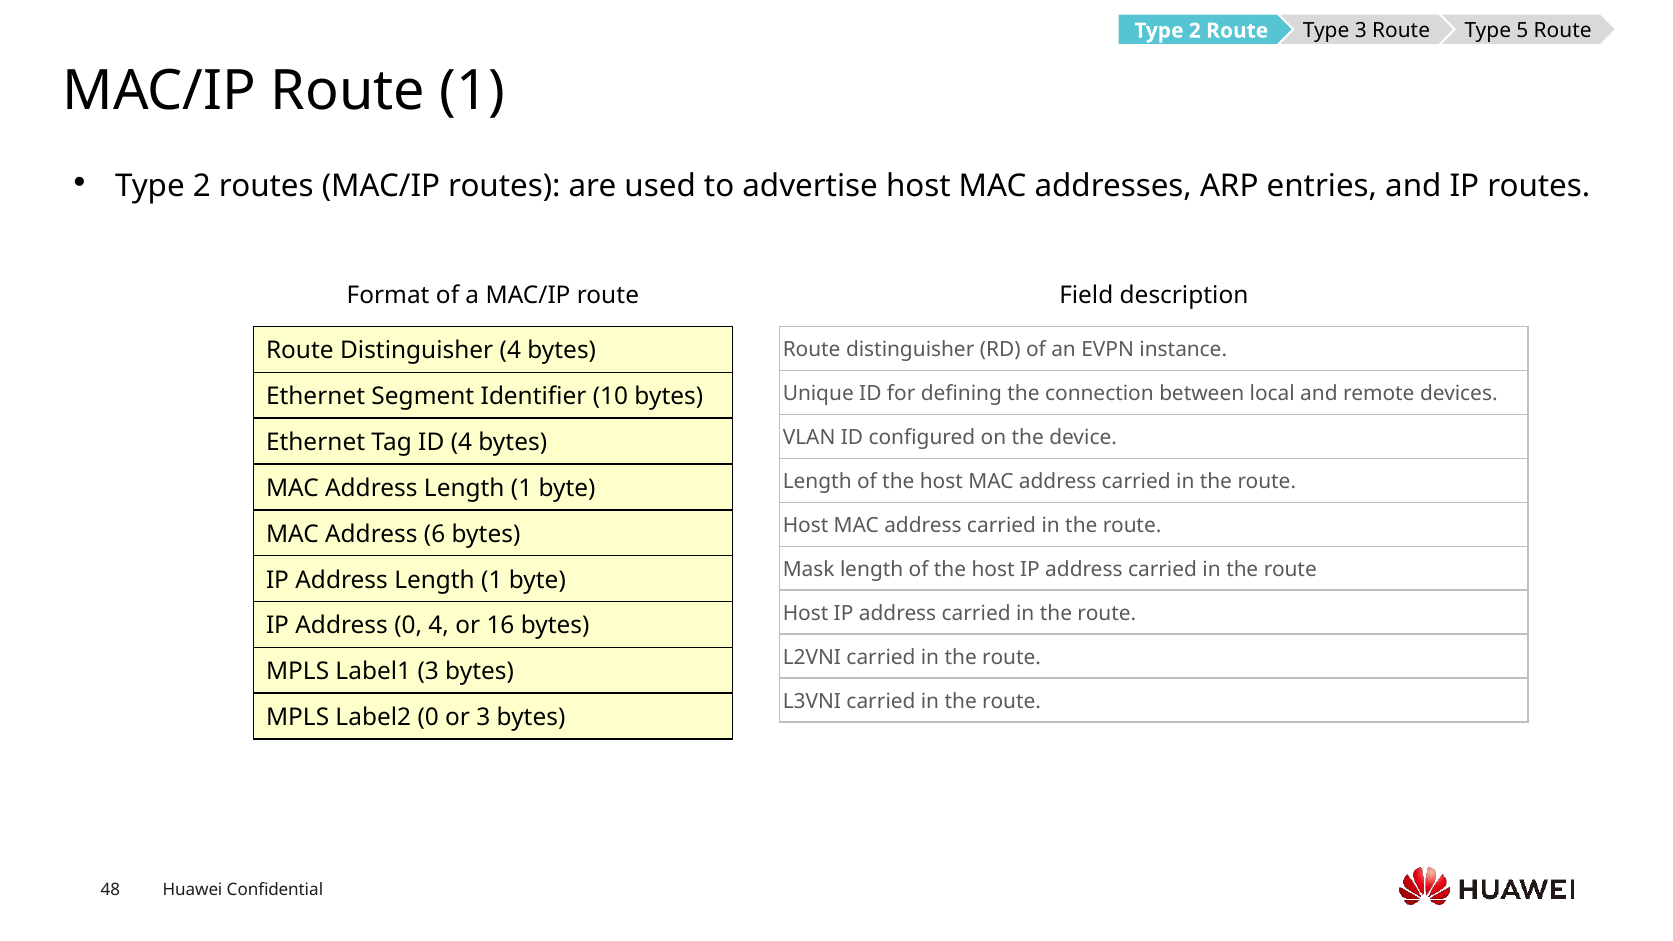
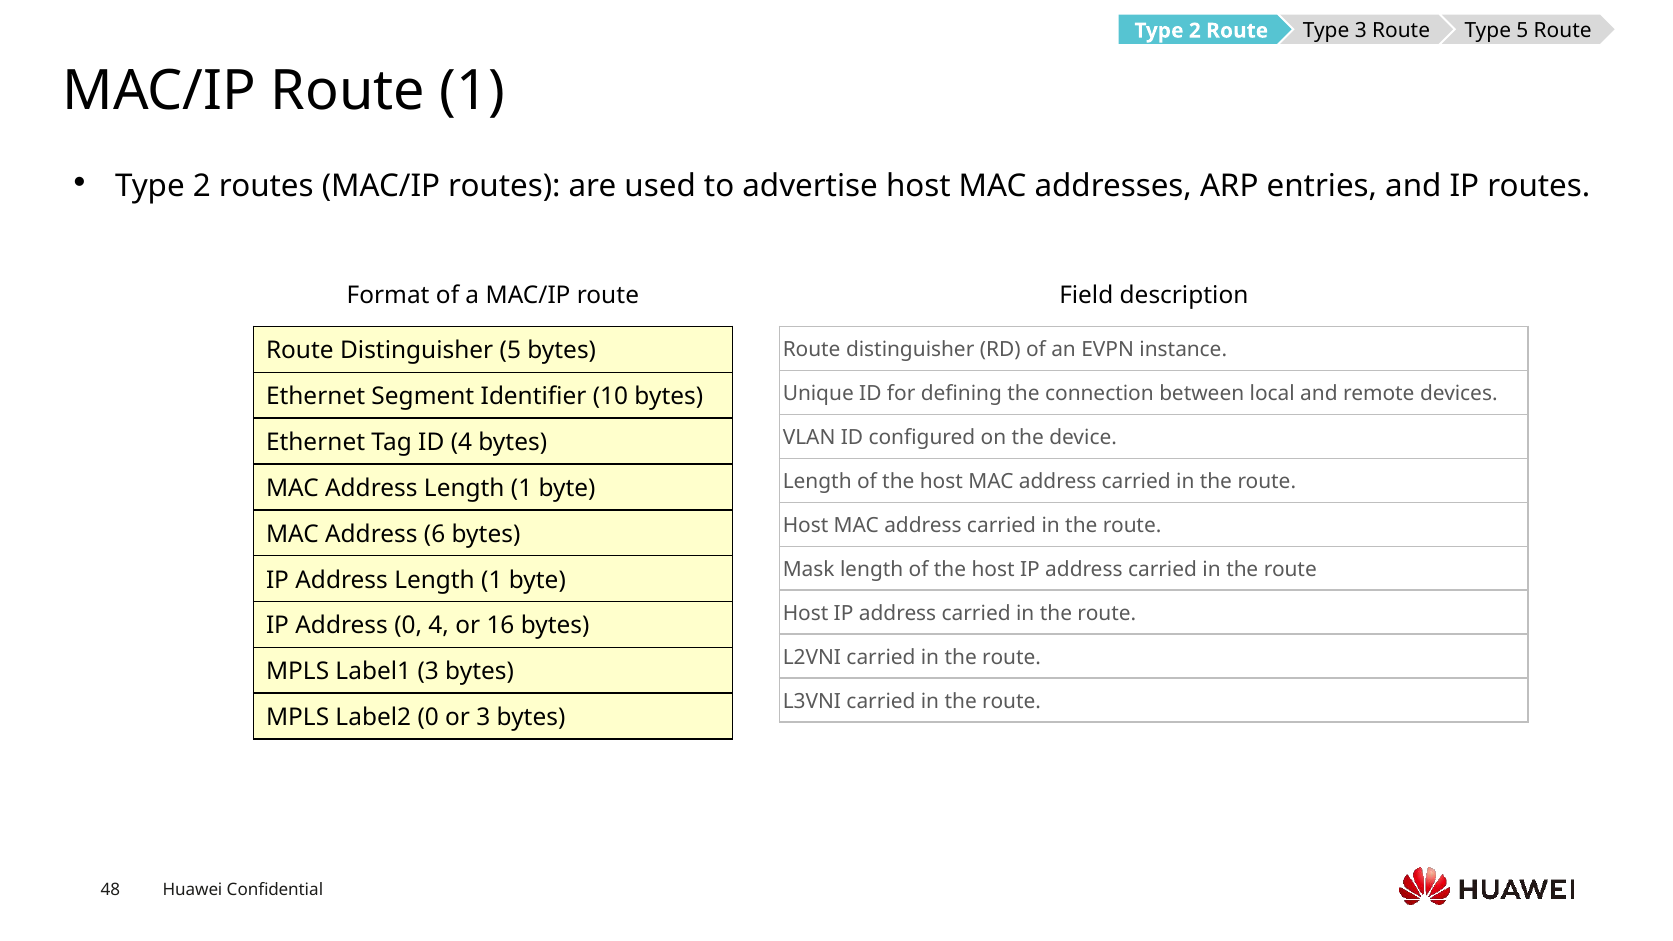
Distinguisher 4: 4 -> 5 (510, 351)
